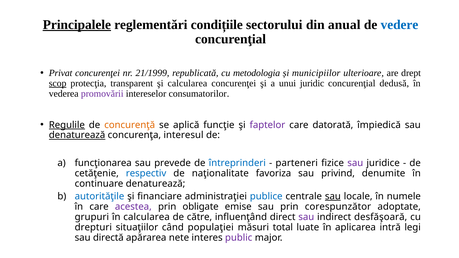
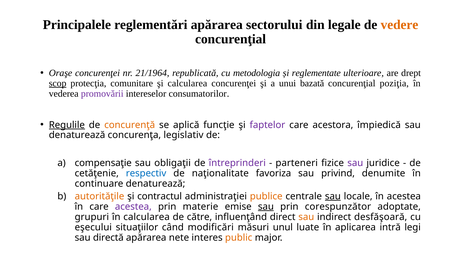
Principalele underline: present -> none (77, 25)
reglementări condițiile: condițiile -> apărarea (217, 25)
anual: anual -> legale (344, 25)
vedere colour: blue -> orange (399, 25)
Privat: Privat -> Oraşe (61, 73)
21/1999: 21/1999 -> 21/1964 (152, 73)
municipiilor: municipiilor -> reglementate (316, 73)
transparent: transparent -> comunitare (132, 83)
juridic: juridic -> bazată (312, 83)
dedusă: dedusă -> poziţia (394, 83)
datorată: datorată -> acestora (333, 125)
denaturează underline: present -> none (77, 135)
interesul: interesul -> legislativ (184, 135)
funcţionarea: funcţionarea -> compensaţie (103, 163)
prevede: prevede -> obligaţii (173, 163)
întreprinderi colour: blue -> purple (237, 163)
autorităţile colour: blue -> orange (99, 196)
financiare: financiare -> contractul (160, 196)
publice colour: blue -> orange (266, 196)
în numele: numele -> acestea (404, 196)
obligate: obligate -> materie (200, 207)
sau underline: none -> present (266, 207)
sau colour: purple -> orange (306, 217)
drepturi: drepturi -> eşecului (93, 227)
populaţiei: populaţiei -> modificări (211, 227)
total: total -> unul (283, 227)
public colour: purple -> orange (239, 238)
